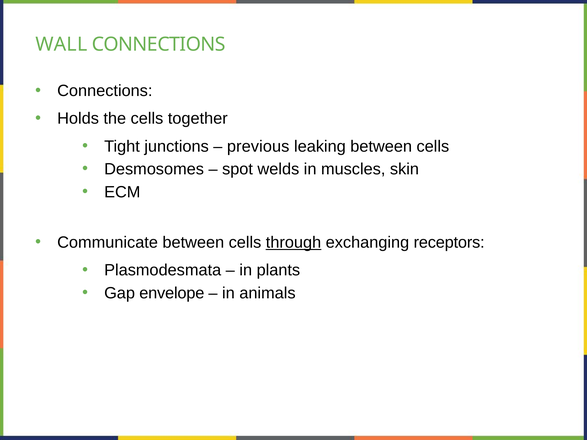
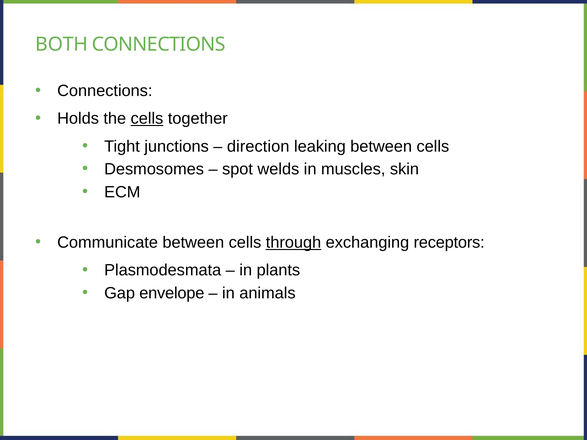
WALL: WALL -> BOTH (62, 44)
cells underline: none -> present (147, 119)
previous: previous -> direction (258, 146)
